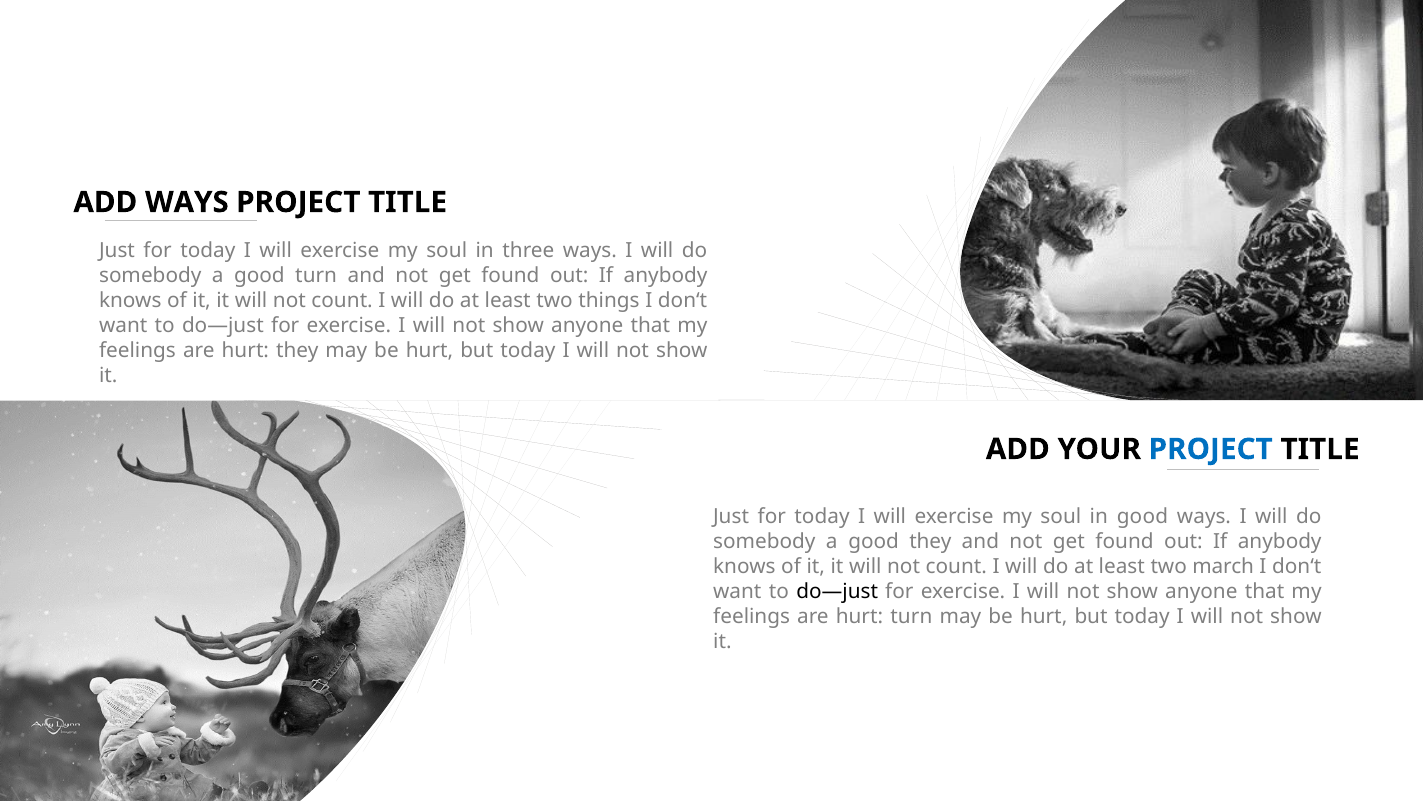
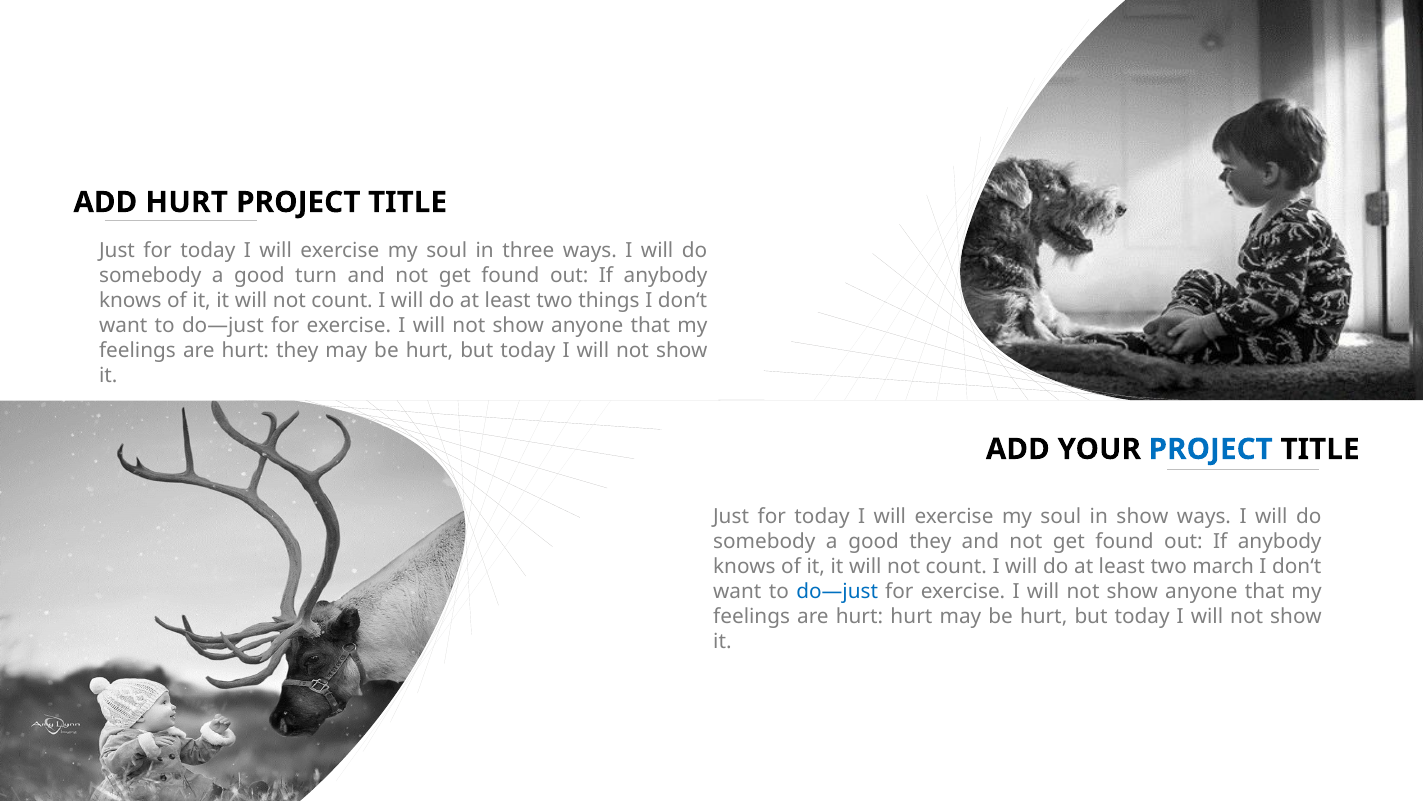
ADD WAYS: WAYS -> HURT (187, 202)
in good: good -> show (1142, 516)
do—just colour: black -> blue (837, 591)
hurt turn: turn -> hurt (911, 616)
